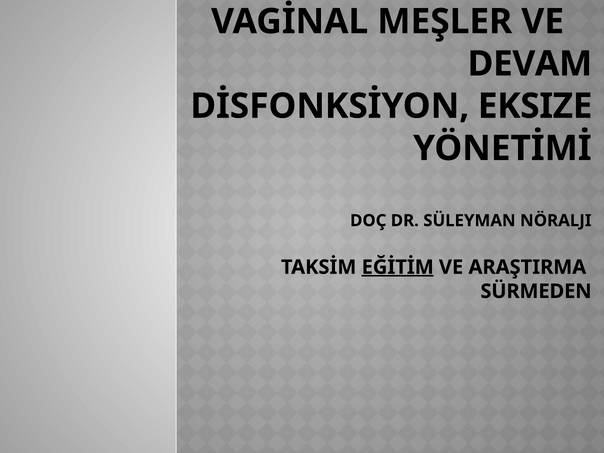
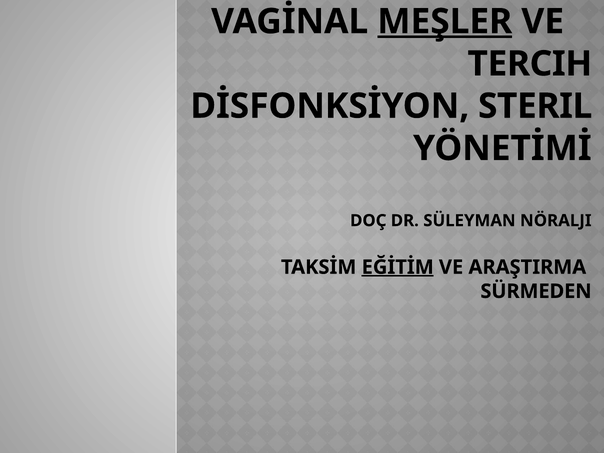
MEŞLER underline: none -> present (445, 22)
DEVAM: DEVAM -> TERCIH (530, 64)
EKSIZE: EKSIZE -> STERIL (535, 106)
